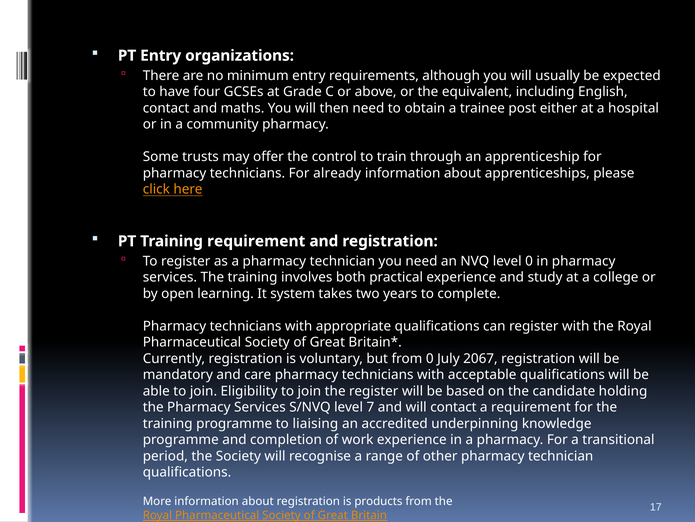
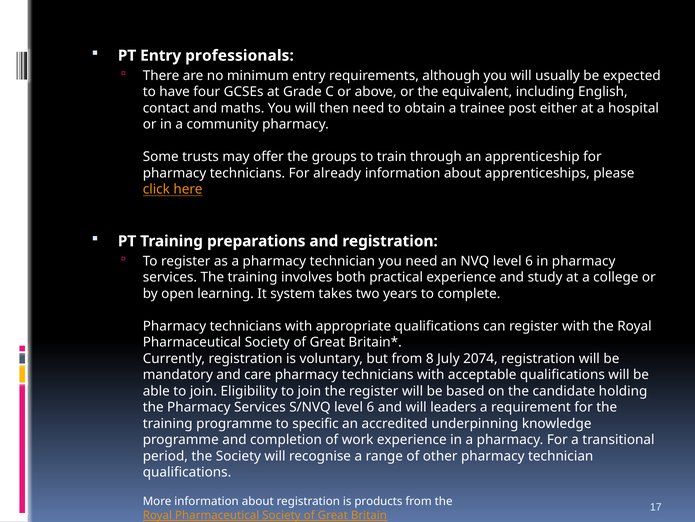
organizations: organizations -> professionals (239, 56)
control: control -> groups (334, 157)
Training requirement: requirement -> preparations (256, 241)
NVQ level 0: 0 -> 6 (529, 261)
from 0: 0 -> 8 (430, 358)
2067: 2067 -> 2074 (480, 358)
S/NVQ level 7: 7 -> 6 (370, 407)
will contact: contact -> leaders (453, 407)
liaising: liaising -> specific (316, 423)
